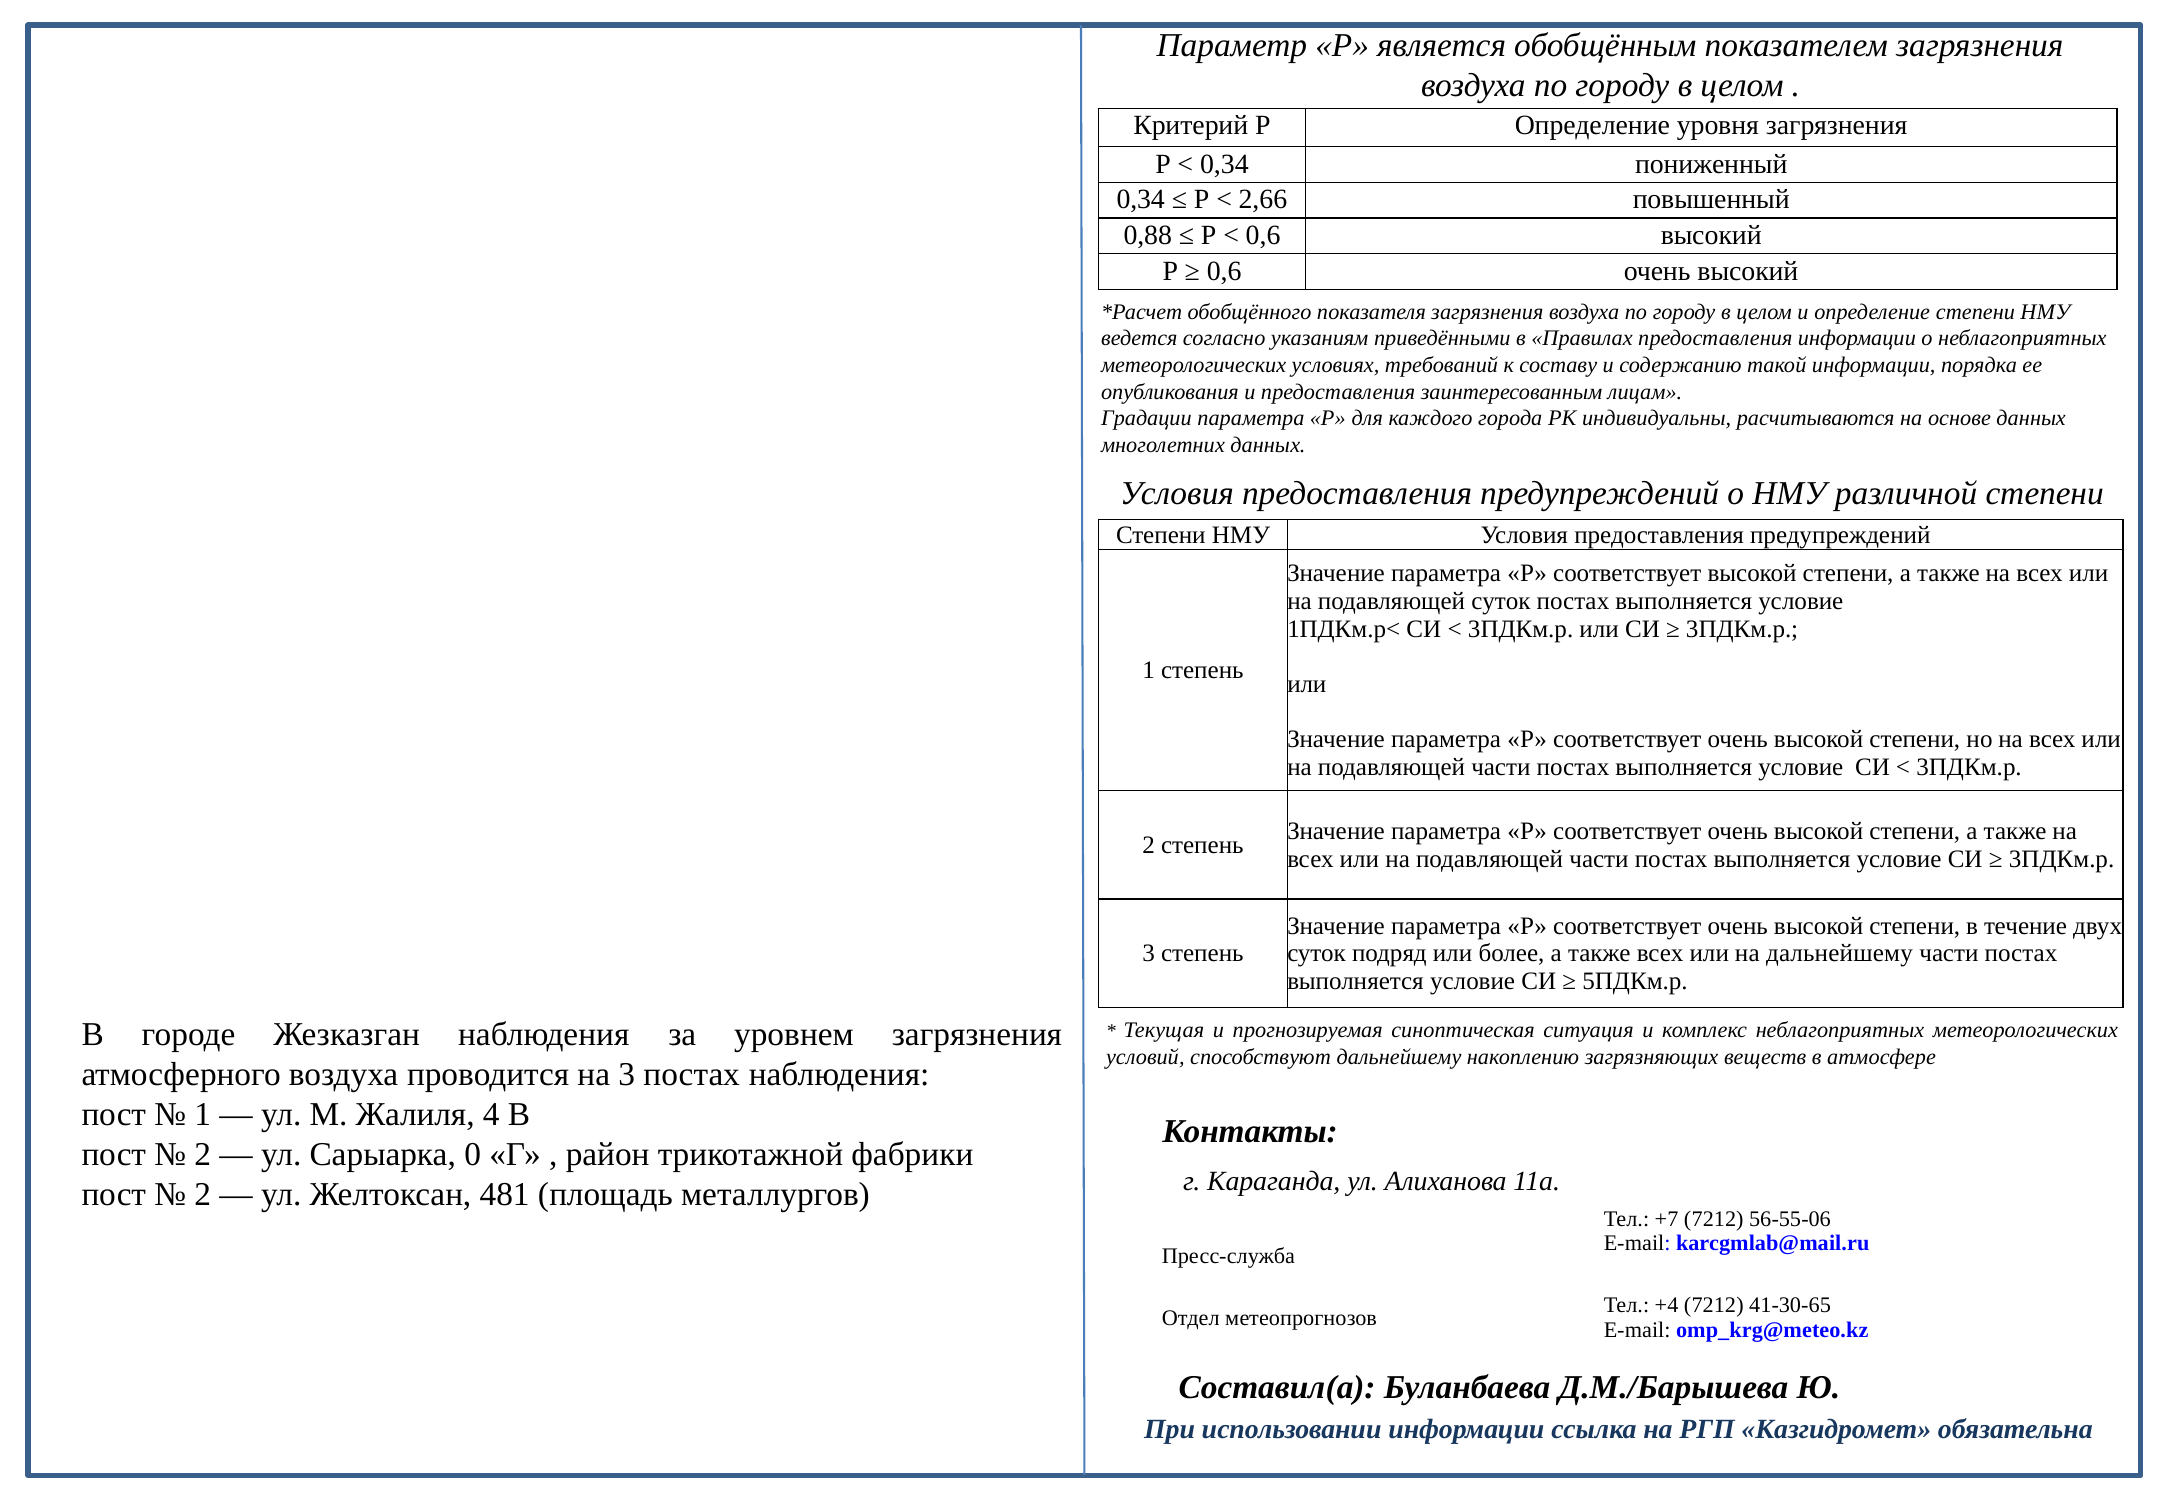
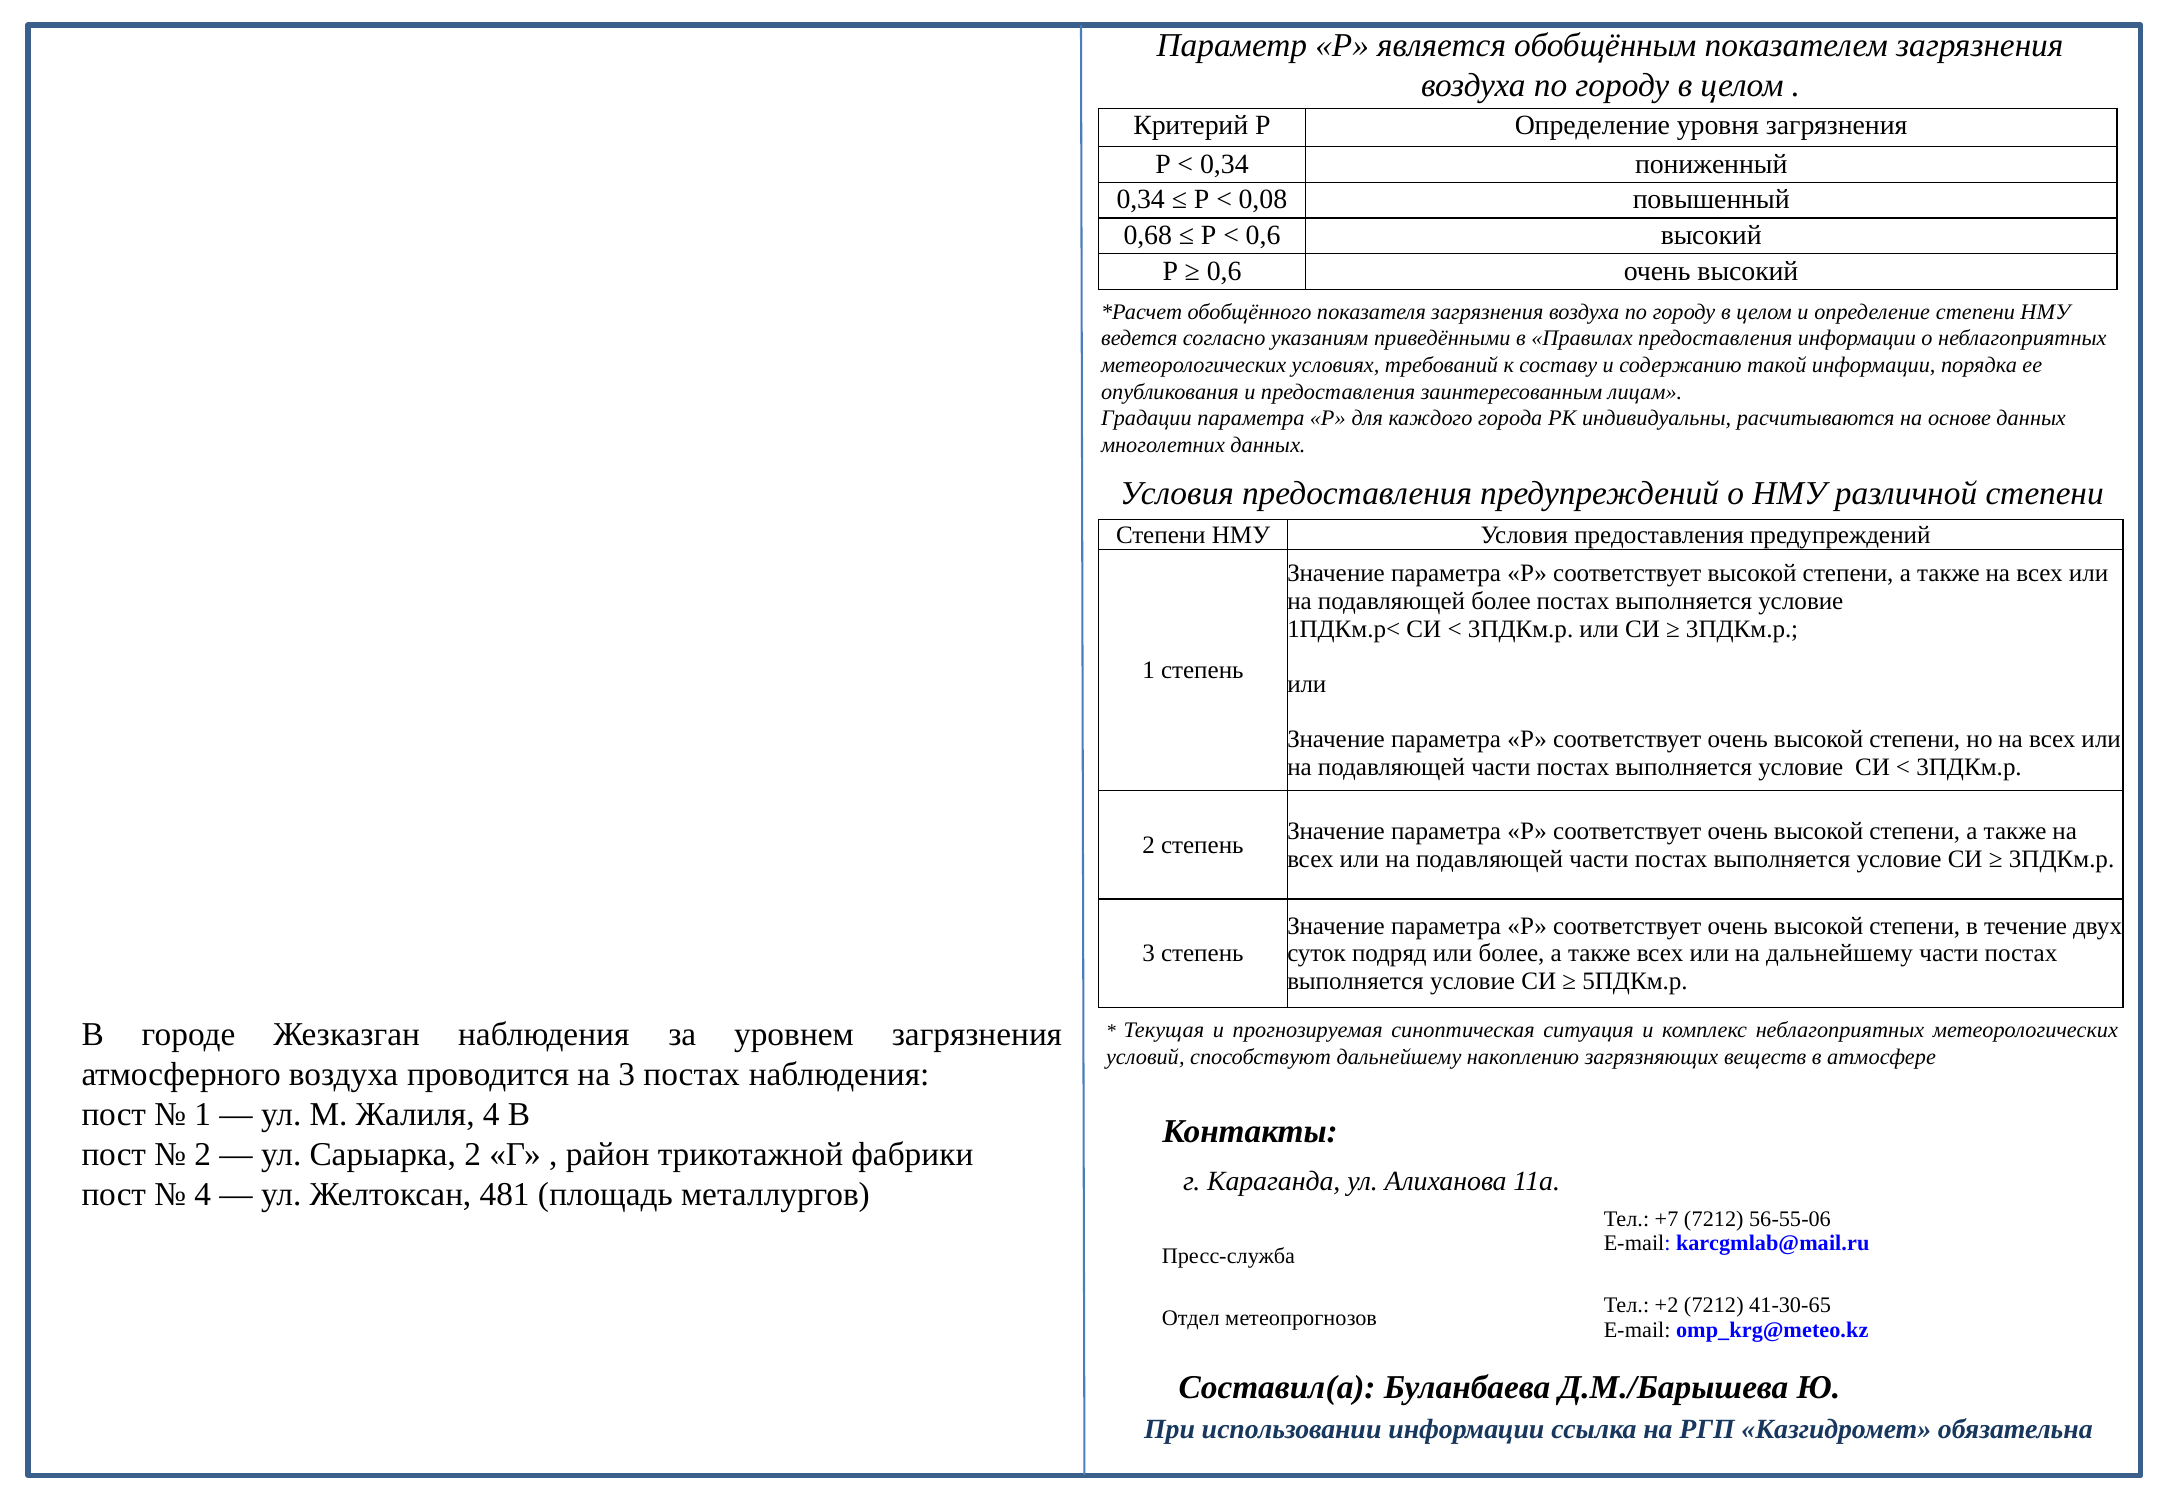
2,66: 2,66 -> 0,08 (1263, 200)
0,88: 0,88 -> 0,68 (1148, 236)
подавляющей суток: суток -> более (1501, 601)
Сарыарка 0: 0 -> 2 (473, 1155)
2: 2 -> 4 (203, 1195)
+4: +4 -> +2 (1667, 1306)
